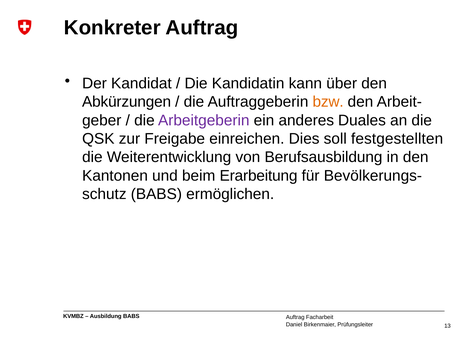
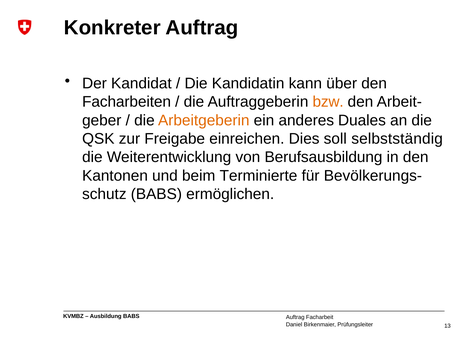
Abkürzungen: Abkürzungen -> Facharbeiten (127, 102)
Arbeitgeberin colour: purple -> orange (204, 120)
festgestellten: festgestellten -> selbstständig (397, 139)
Erarbeitung: Erarbeitung -> Terminierte (258, 176)
